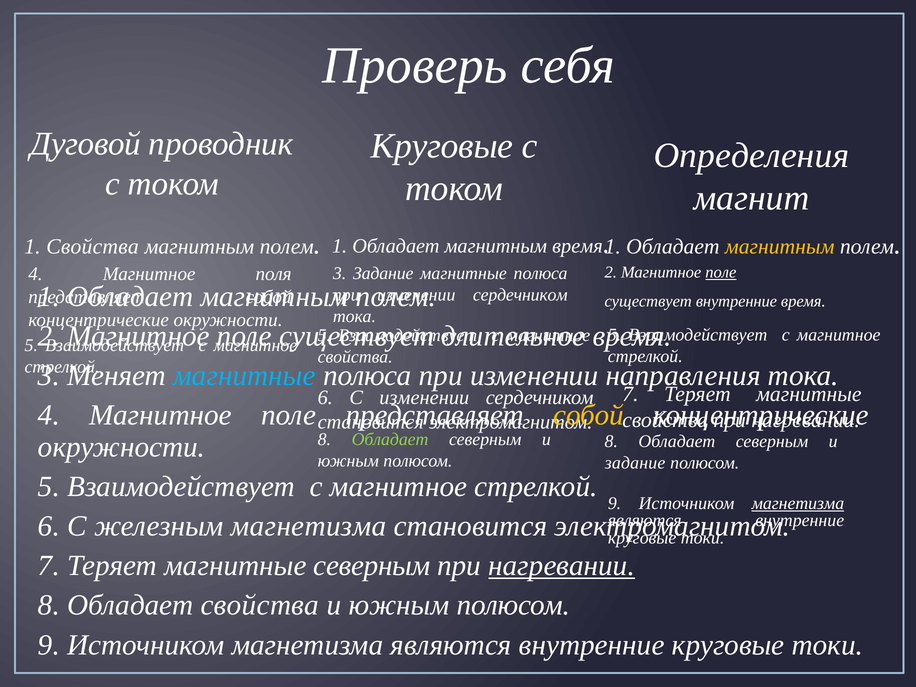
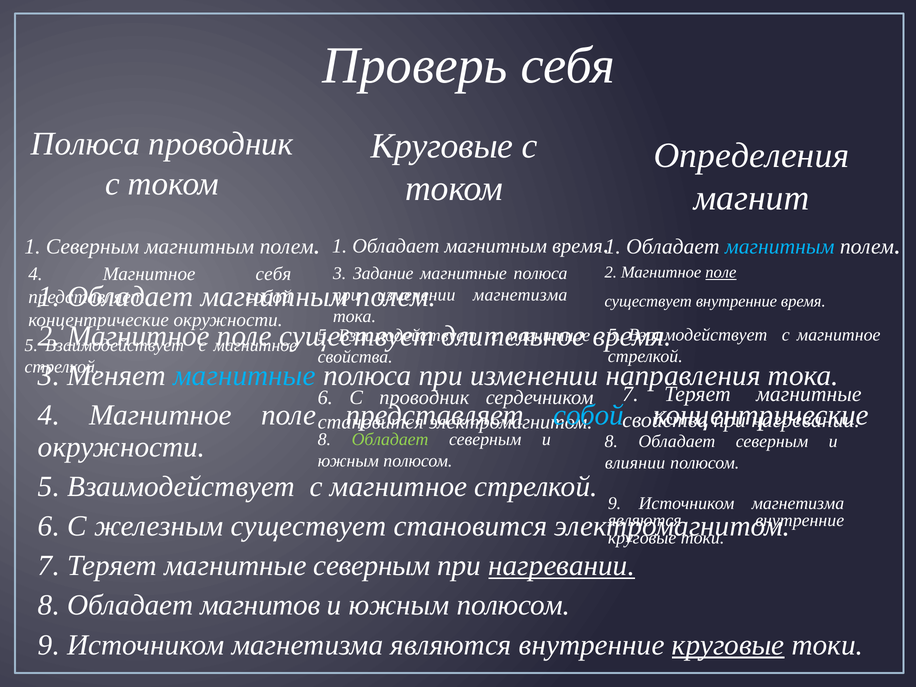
Дуговой: Дуговой -> Полюса (85, 144)
1 Свойства: Свойства -> Северным (93, 247)
магнитным colour: yellow -> light blue (780, 247)
Магнитное поля: поля -> себя (273, 274)
сердечником: сердечником -> магнетизма (520, 295)
С изменении: изменении -> проводник (424, 398)
собой colour: yellow -> light blue (589, 415)
задание: задание -> влиянии (635, 463)
магнетизма underline: present -> none (798, 503)
железным магнетизма: магнетизма -> существует (309, 526)
Обладает свойства: свойства -> магнитов (260, 605)
круговые underline: none -> present (728, 645)
